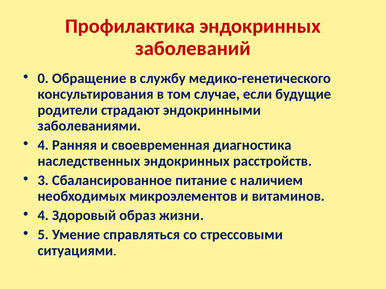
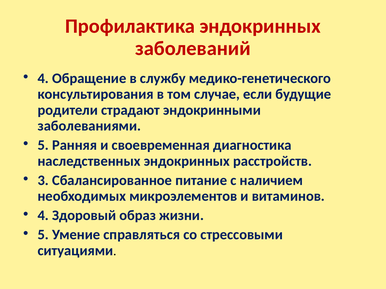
0: 0 -> 4 (43, 78)
4: 4 -> 5 (43, 145)
